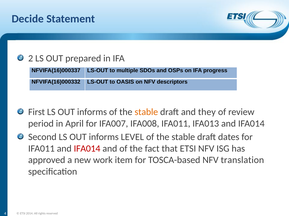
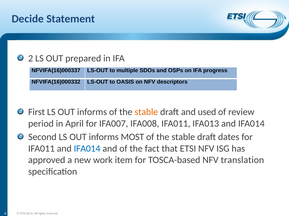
they: they -> used (207, 112)
LEVEL: LEVEL -> MOST (132, 137)
IFA014 colour: red -> blue (87, 149)
